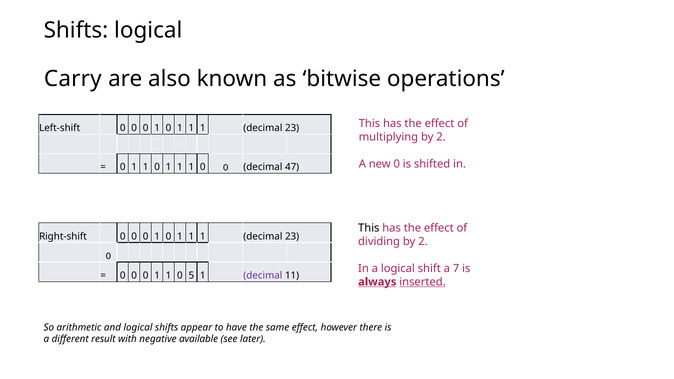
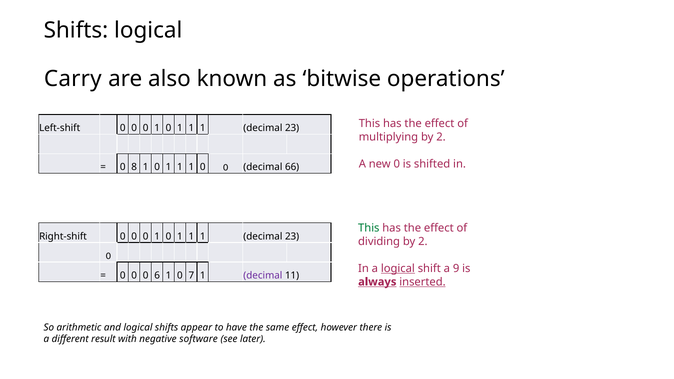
1: 1 -> 8 (134, 167)
47: 47 -> 66 (292, 167)
This colour: black -> green (369, 228)
logical underline: none -> present (398, 268)
7: 7 -> 9 (456, 268)
1: 1 -> 6 (157, 276)
5: 5 -> 7 (191, 276)
available: available -> software (199, 339)
